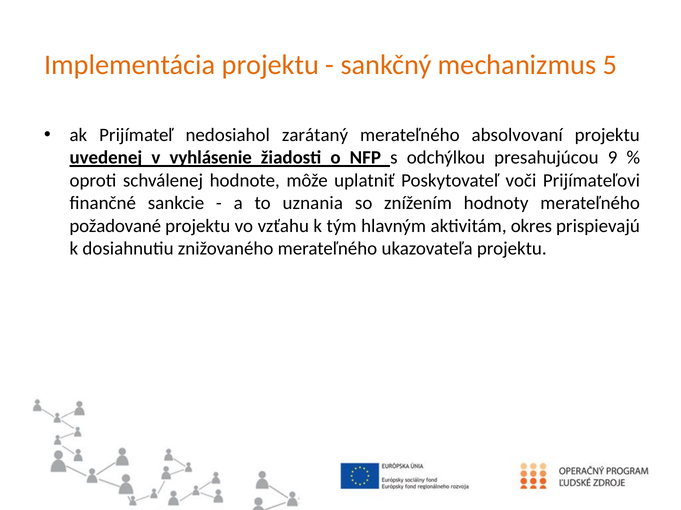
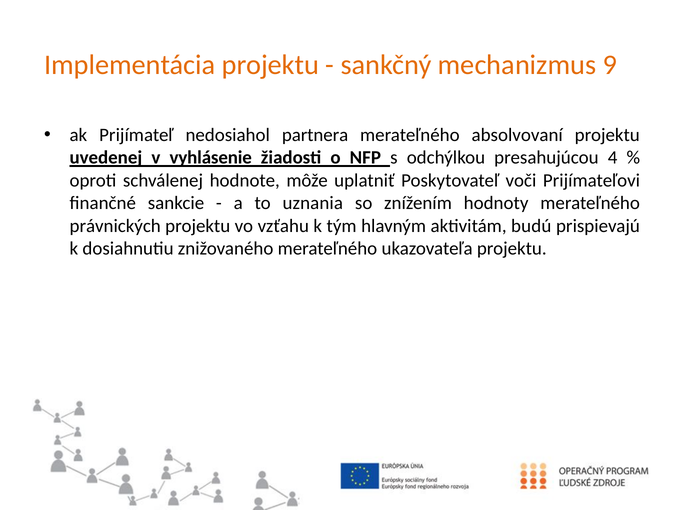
5: 5 -> 9 (610, 65)
zarátaný: zarátaný -> partnera (315, 135)
9: 9 -> 4 (613, 158)
požadované: požadované -> právnických (115, 226)
okres: okres -> budú (531, 226)
